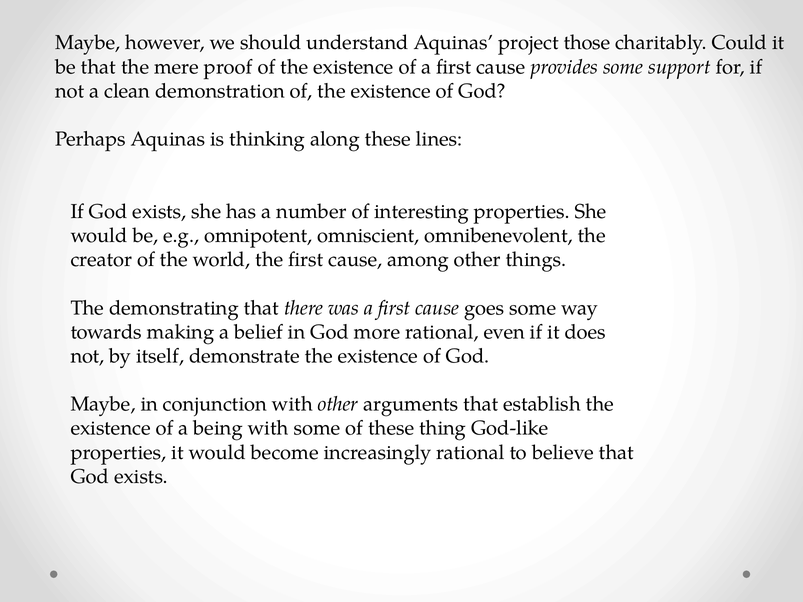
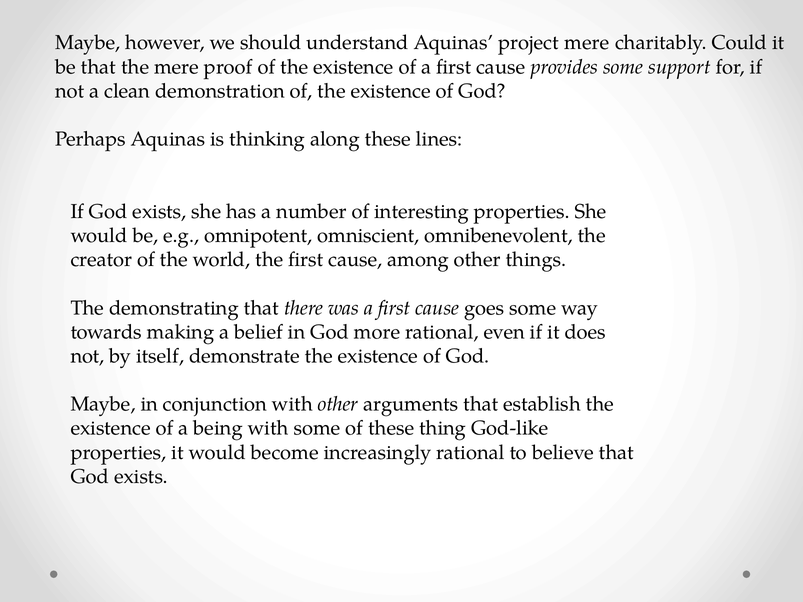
project those: those -> mere (587, 43)
